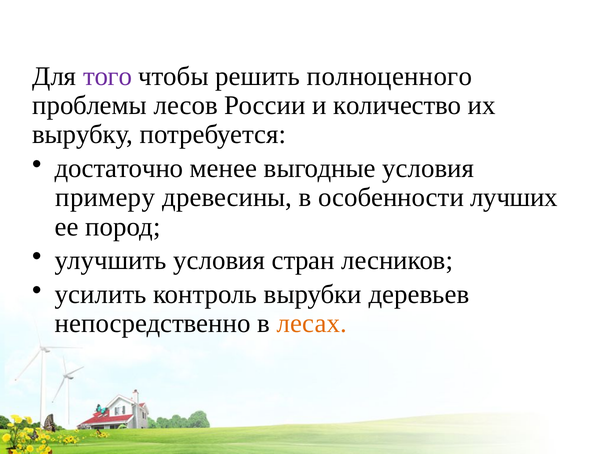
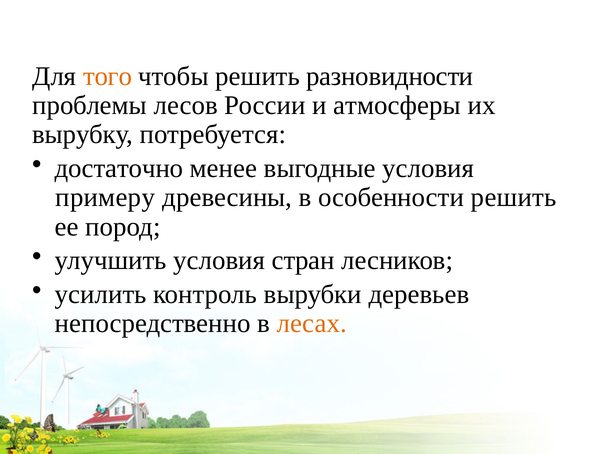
того colour: purple -> orange (108, 76)
полноценного: полноценного -> разновидности (390, 76)
количество: количество -> атмосферы (397, 105)
особенности лучших: лучших -> решить (514, 197)
